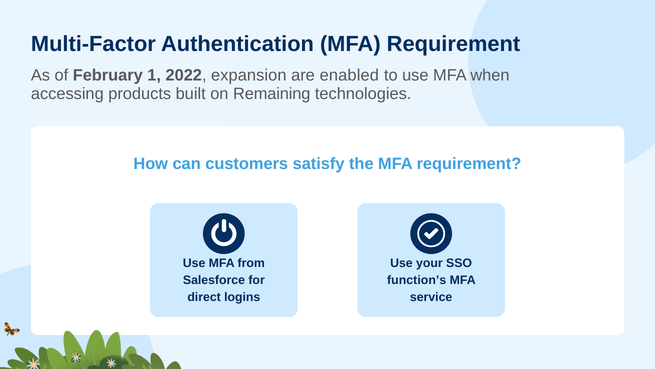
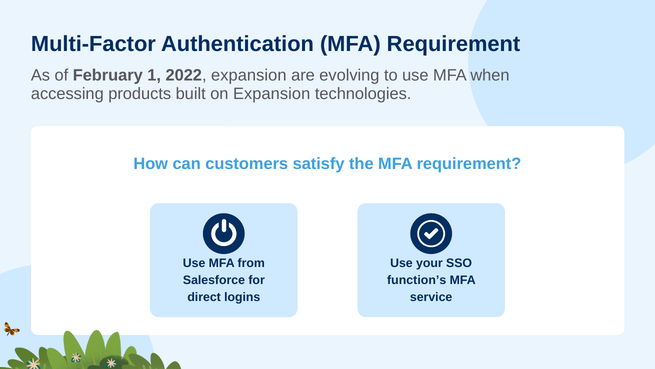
enabled: enabled -> evolving (349, 75)
on Remaining: Remaining -> Expansion (272, 94)
